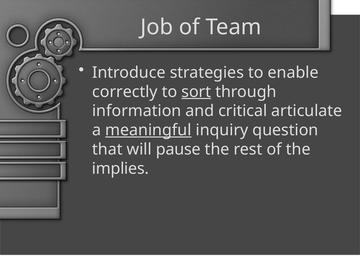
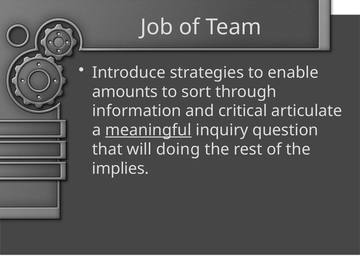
correctly: correctly -> amounts (125, 92)
sort underline: present -> none (196, 92)
pause: pause -> doing (178, 149)
